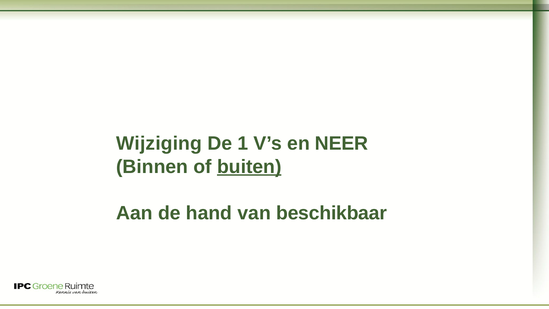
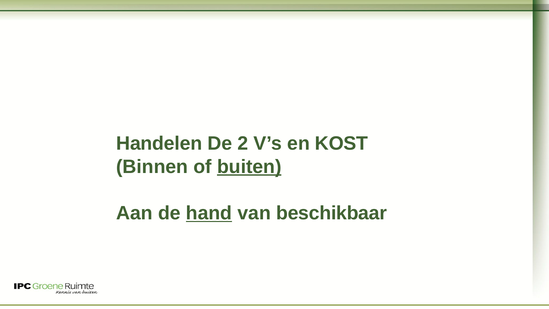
Wijziging: Wijziging -> Handelen (159, 143)
1: 1 -> 2 (243, 143)
NEER: NEER -> KOST (341, 143)
hand underline: none -> present (209, 213)
